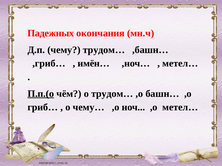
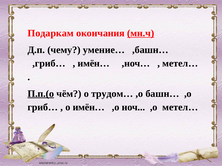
Падежных: Падежных -> Подаркам (51, 33)
мн.ч underline: none -> present (141, 33)
чему трудом…: трудом… -> умение… (104, 50)
о чему…: чему… -> имён… (89, 108)
